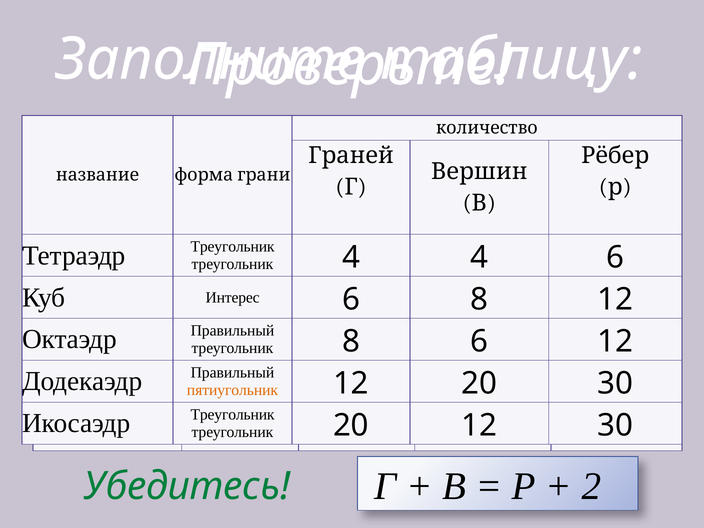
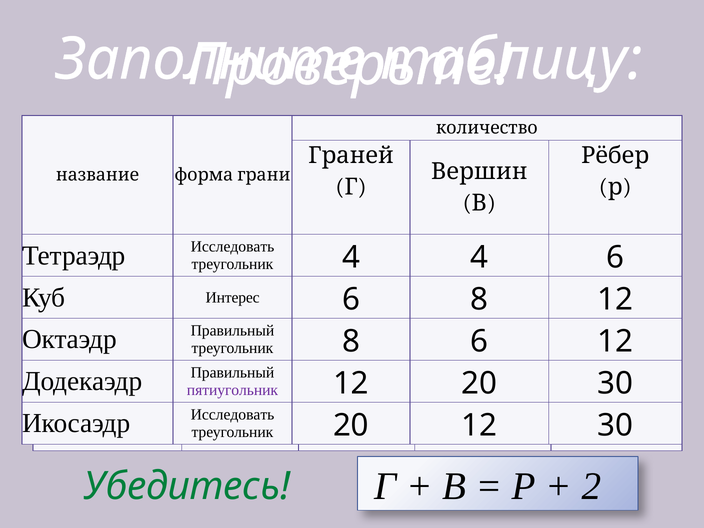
Треугольник: Треугольник -> Исследовать (232, 247)
пятиугольник colour: orange -> purple (232, 390)
Треугольник: Треугольник -> Исследовать (232, 415)
